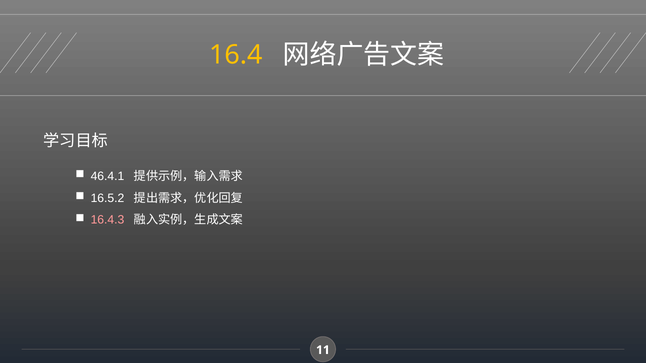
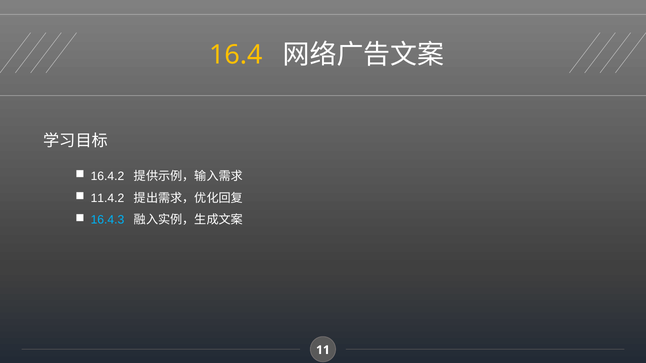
46.4.1: 46.4.1 -> 16.4.2 (107, 177)
16.5.2: 16.5.2 -> 11.4.2 (107, 198)
16.4.3 colour: pink -> light blue (107, 220)
